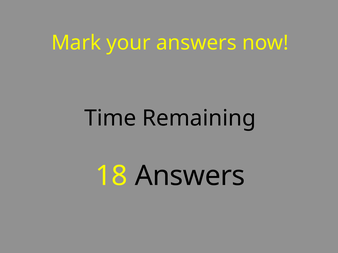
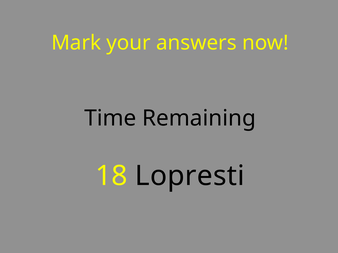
18 Answers: Answers -> Lopresti (190, 176)
